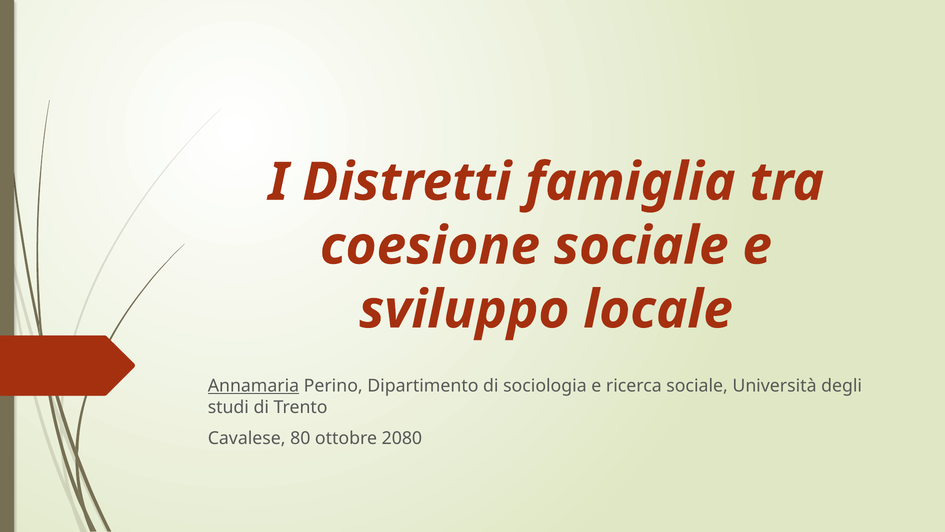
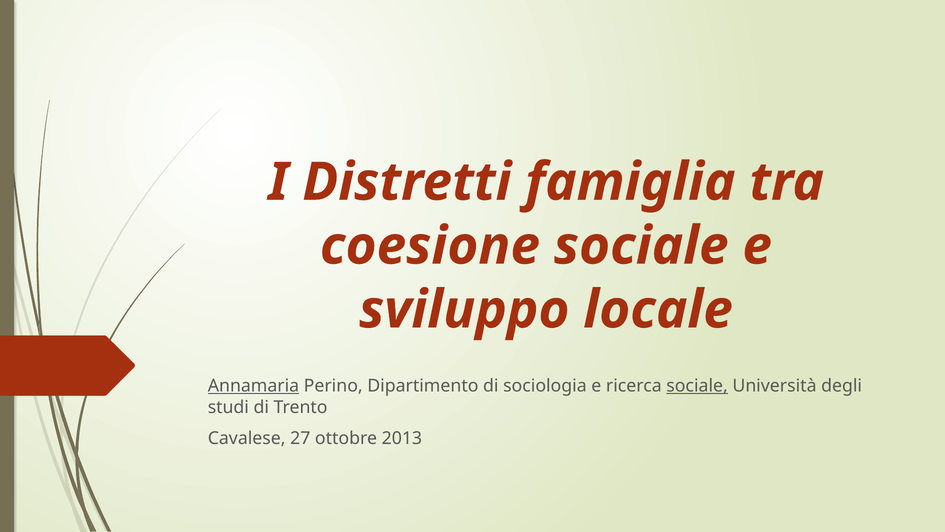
sociale underline: none -> present (697, 386)
80: 80 -> 27 (300, 438)
2080: 2080 -> 2013 (402, 438)
